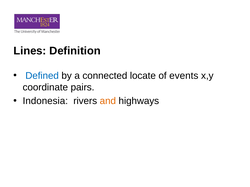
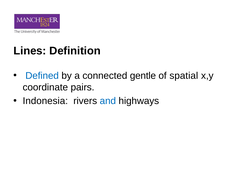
locate: locate -> gentle (143, 76)
events: events -> spatial (184, 76)
and colour: orange -> blue (108, 101)
